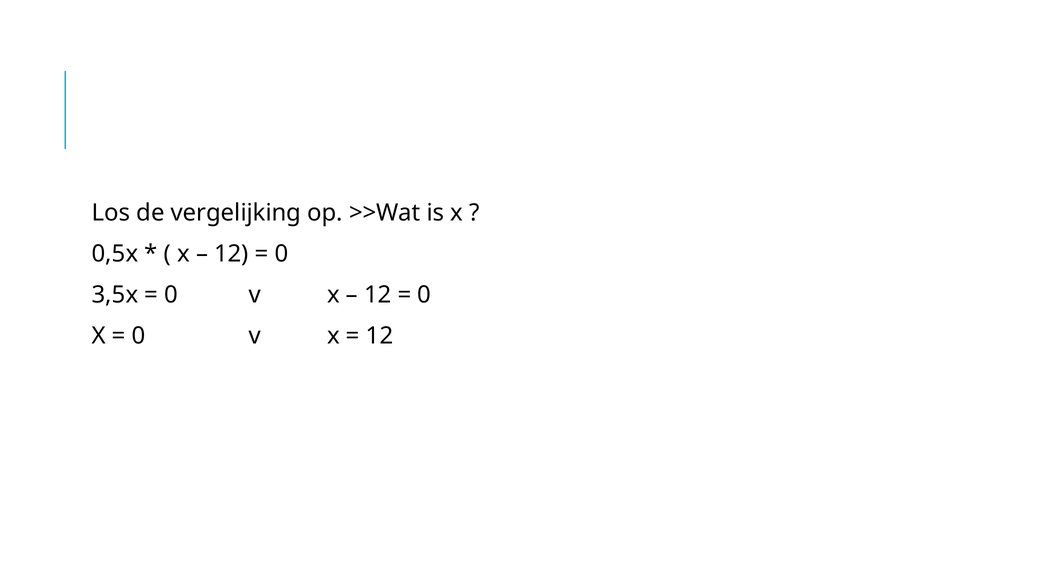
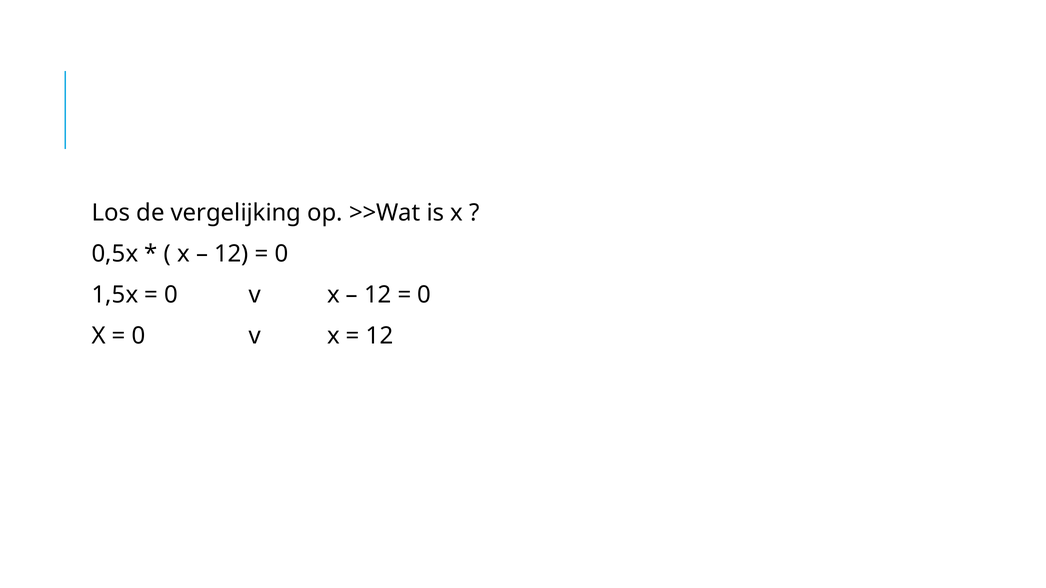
3,5x: 3,5x -> 1,5x (115, 295)
